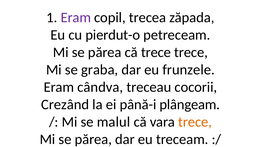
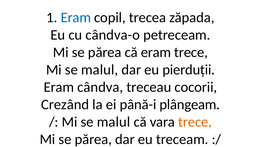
Eram colour: purple -> blue (76, 17)
pierdut-o: pierdut-o -> cândva-o (113, 35)
că trece: trece -> eram (156, 52)
graba: graba -> malul (100, 70)
frunzele: frunzele -> pierduții (189, 70)
